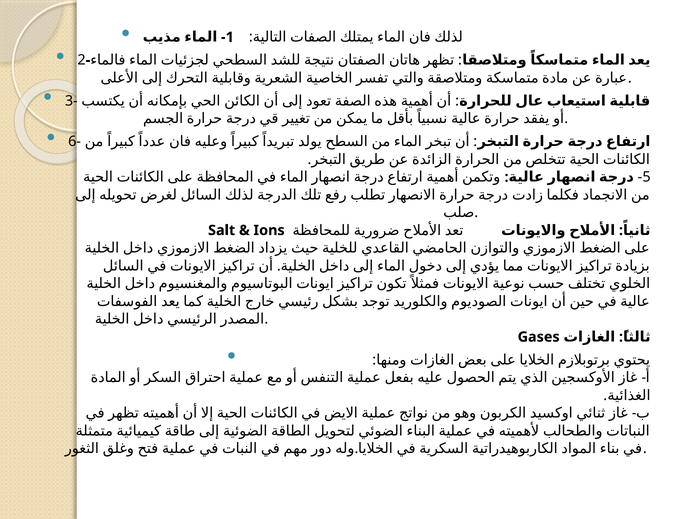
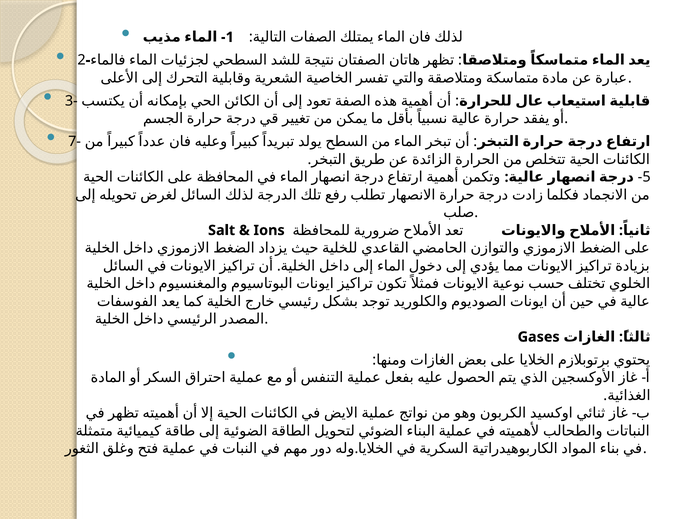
6-: 6- -> 7- (75, 142)
